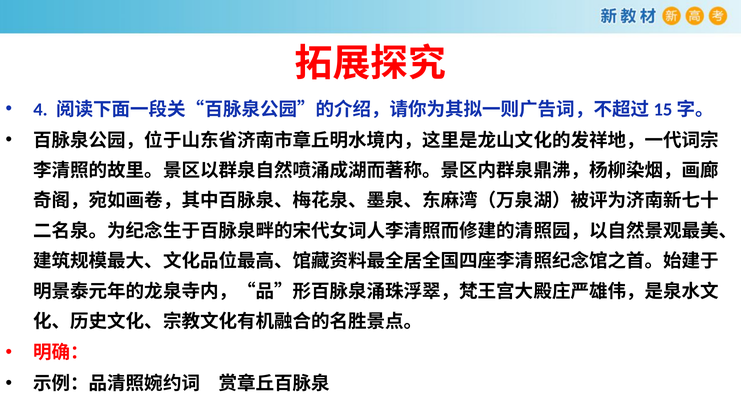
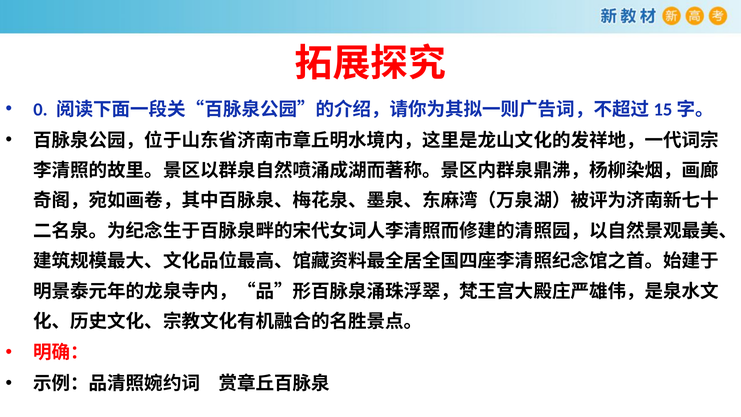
4: 4 -> 0 (41, 109)
